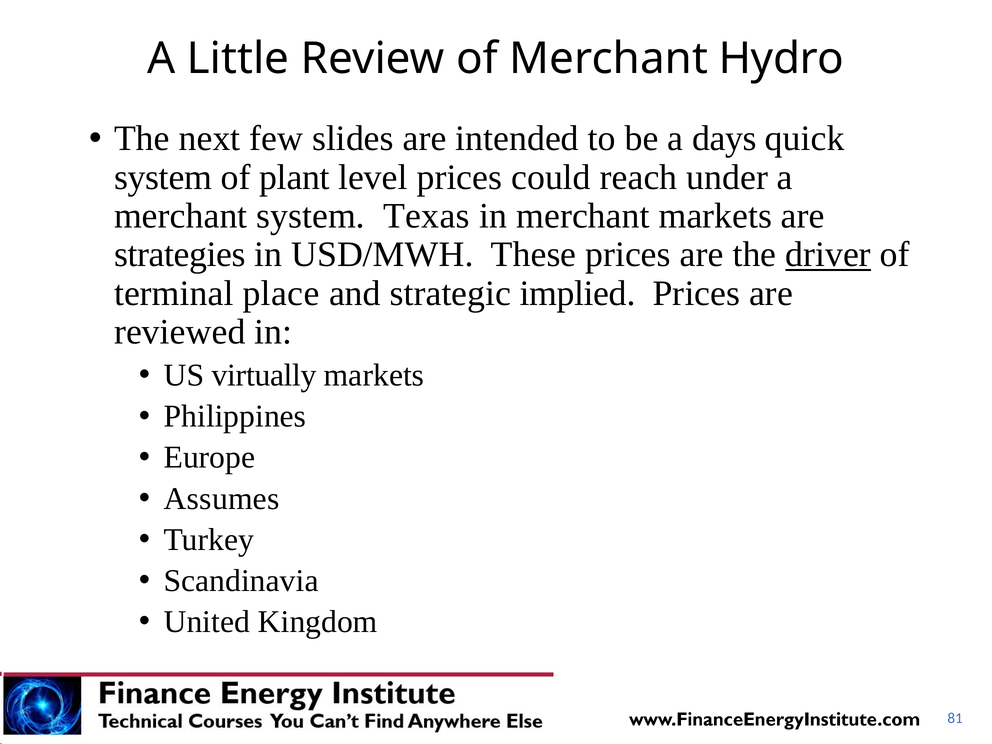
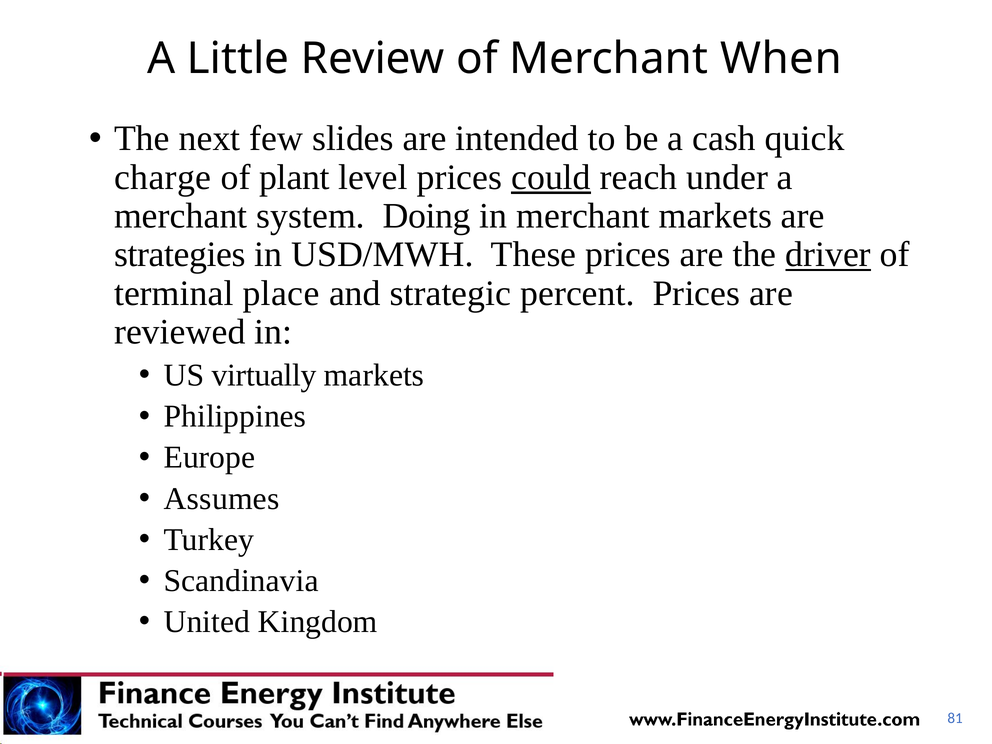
Hydro: Hydro -> When (781, 59)
days: days -> cash (724, 139)
system: system -> charge (163, 177)
could underline: none -> present (551, 177)
Texas: Texas -> Doing (427, 216)
implied: implied -> percent (577, 293)
